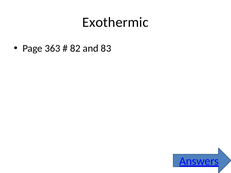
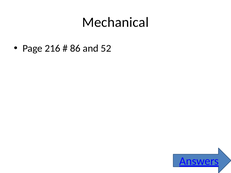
Exothermic: Exothermic -> Mechanical (115, 22)
363: 363 -> 216 (52, 48)
82: 82 -> 86 (75, 48)
83: 83 -> 52 (106, 48)
